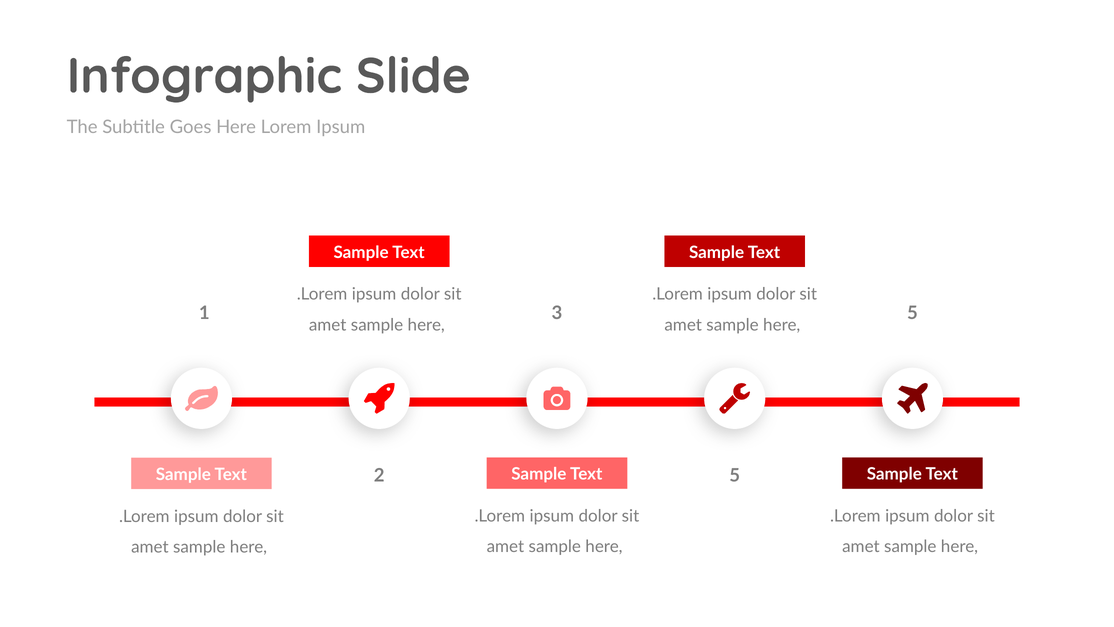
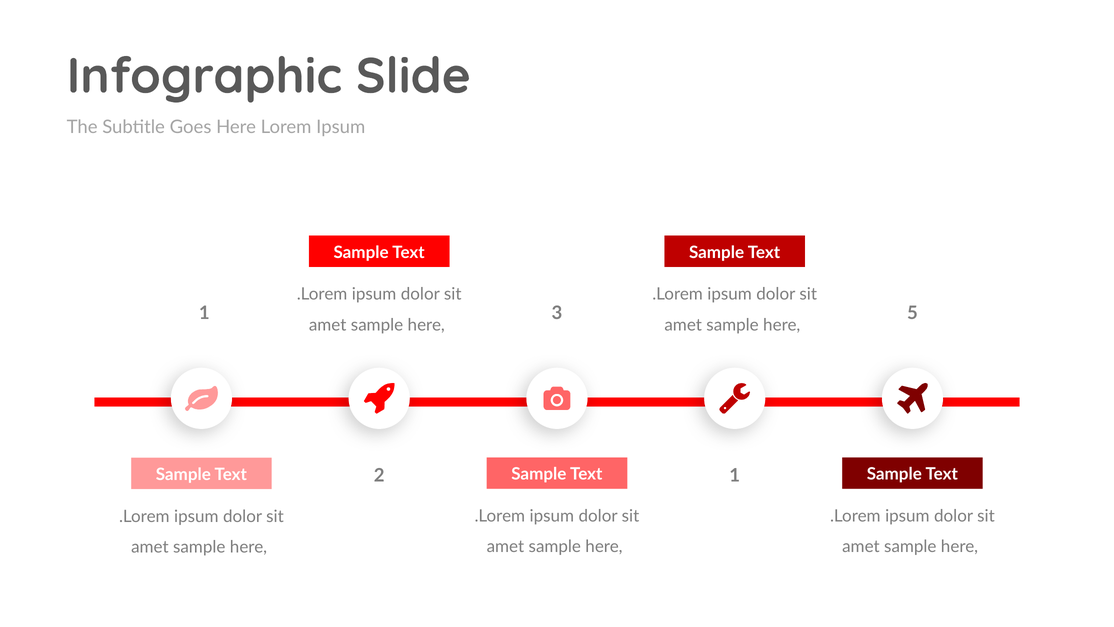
2 5: 5 -> 1 (735, 475)
